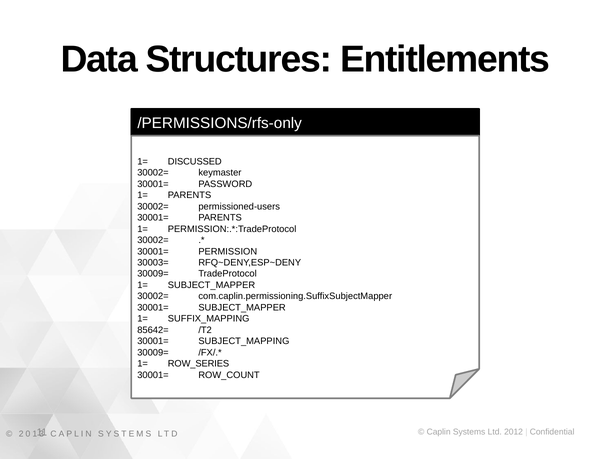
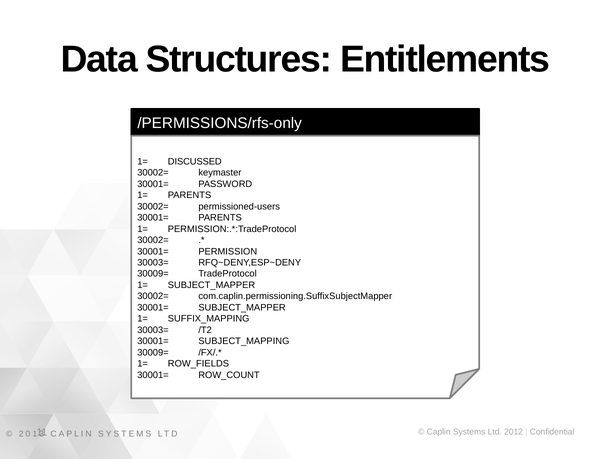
85642=: 85642= -> 30003= (153, 329)
ROW_SERIES: ROW_SERIES -> ROW_FIELDS (198, 363)
